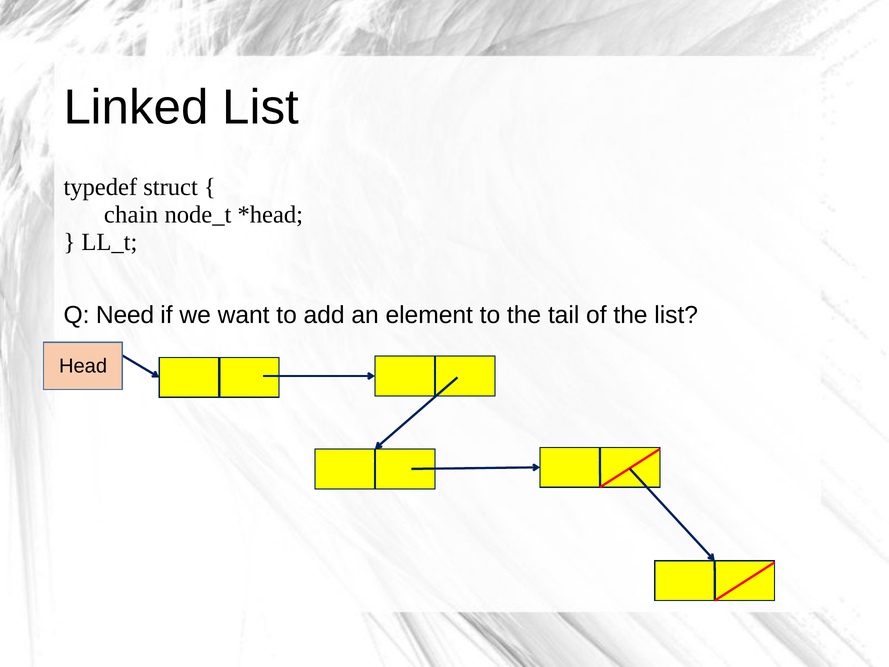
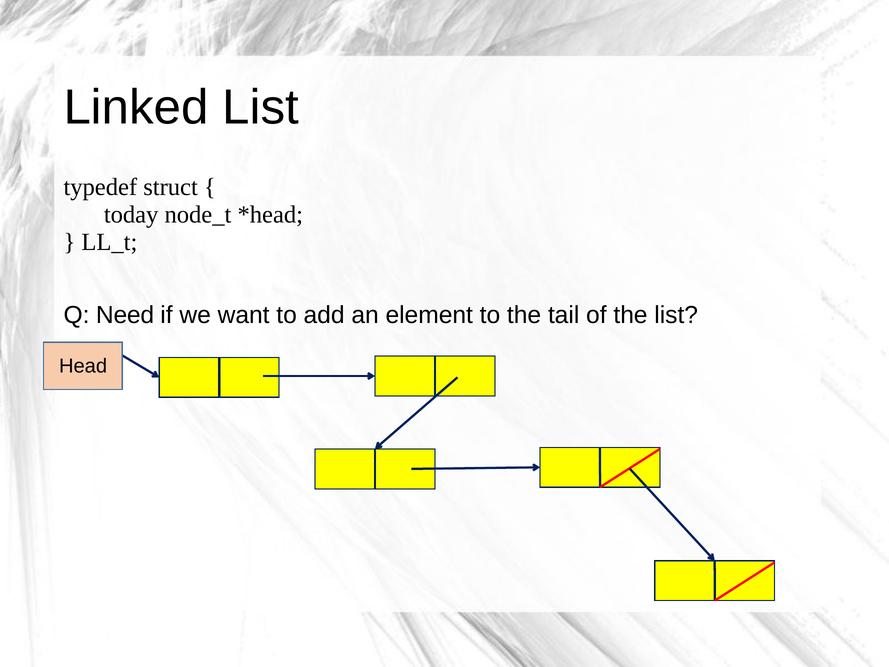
chain: chain -> today (131, 215)
